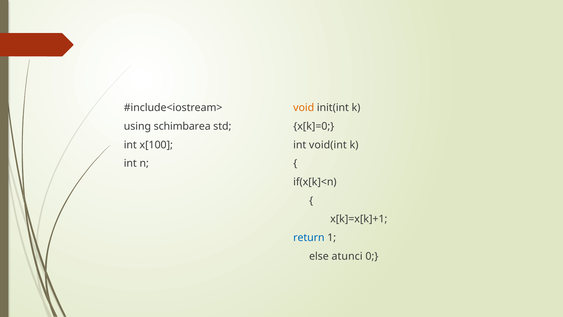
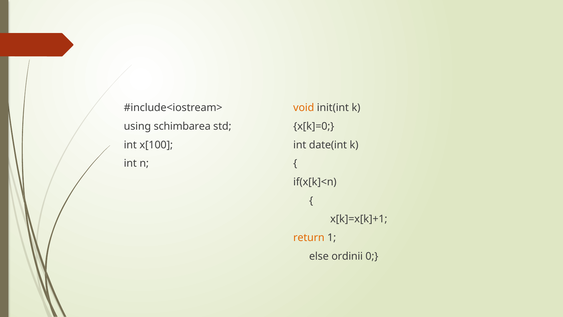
void(int: void(int -> date(int (328, 145)
return colour: blue -> orange (309, 237)
atunci: atunci -> ordinii (347, 256)
